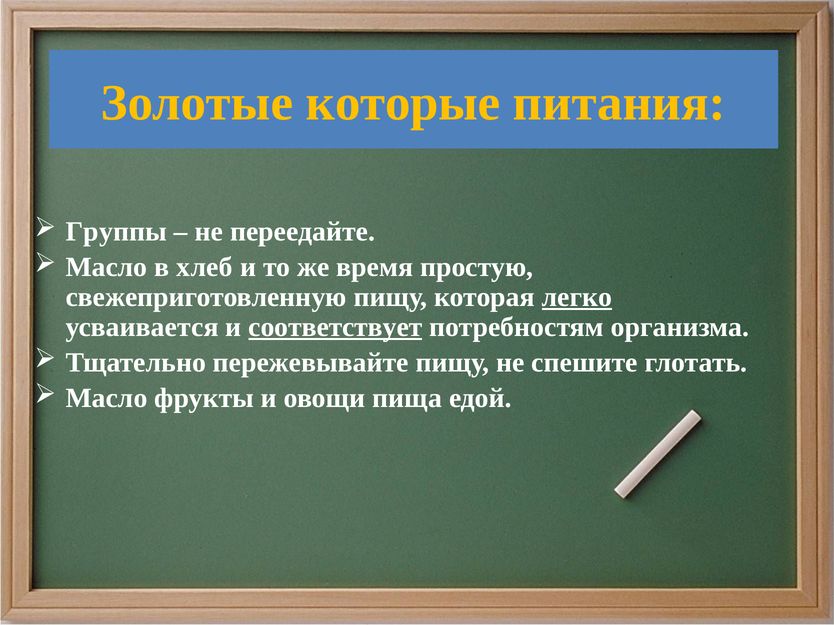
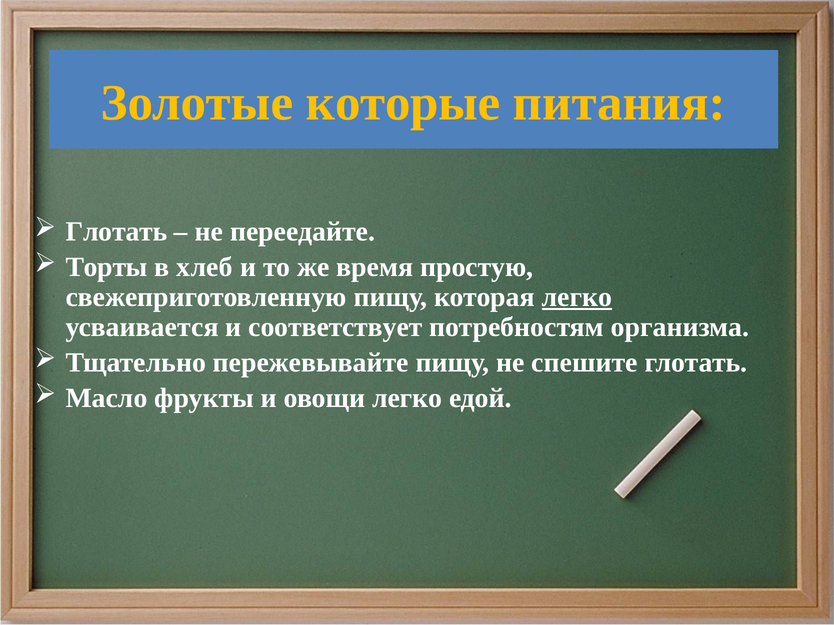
Группы: Группы -> Глотать (116, 232)
Масло: Масло -> Торты (107, 267)
соответствует underline: present -> none (335, 327)
овощи пища: пища -> легко (407, 398)
